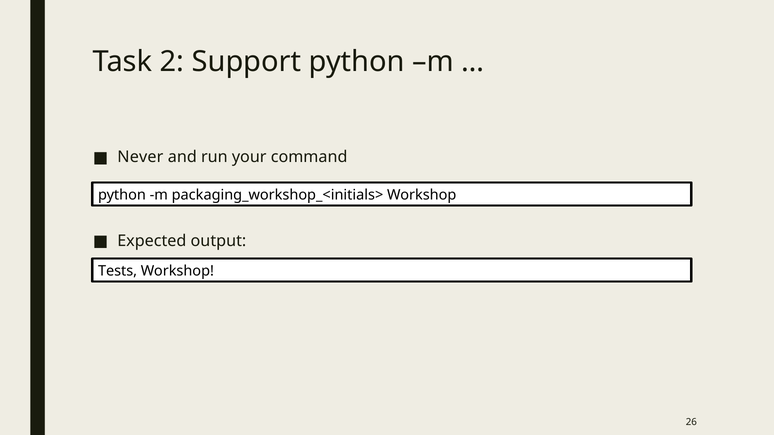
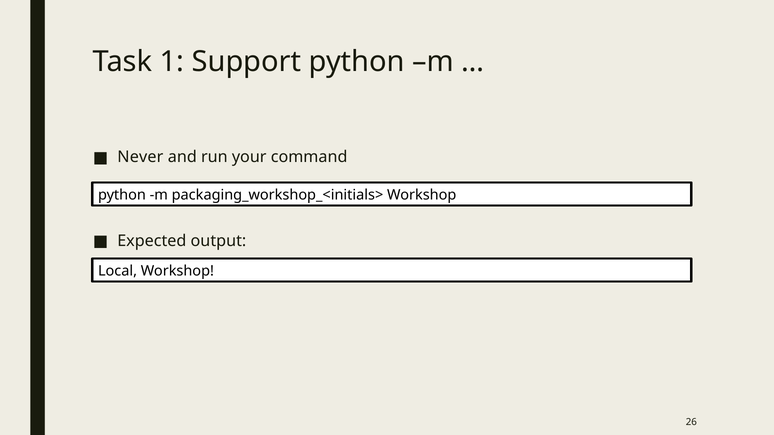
2: 2 -> 1 (172, 62)
Tests: Tests -> Local (118, 271)
